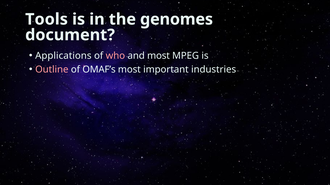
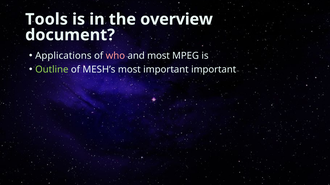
genomes: genomes -> overview (177, 19)
Outline colour: pink -> light green (52, 70)
OMAF’s: OMAF’s -> MESH’s (99, 70)
important industries: industries -> important (214, 70)
